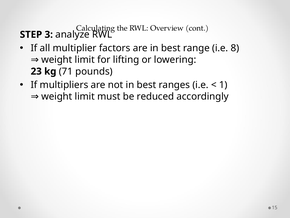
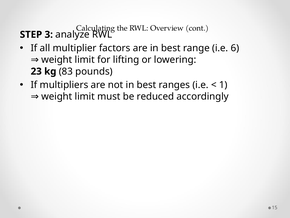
8: 8 -> 6 (235, 48)
71: 71 -> 83 (66, 71)
